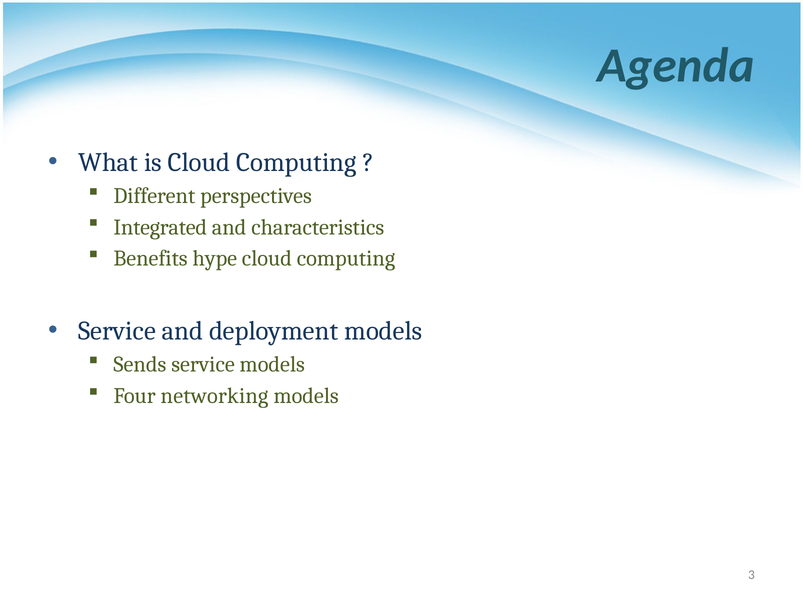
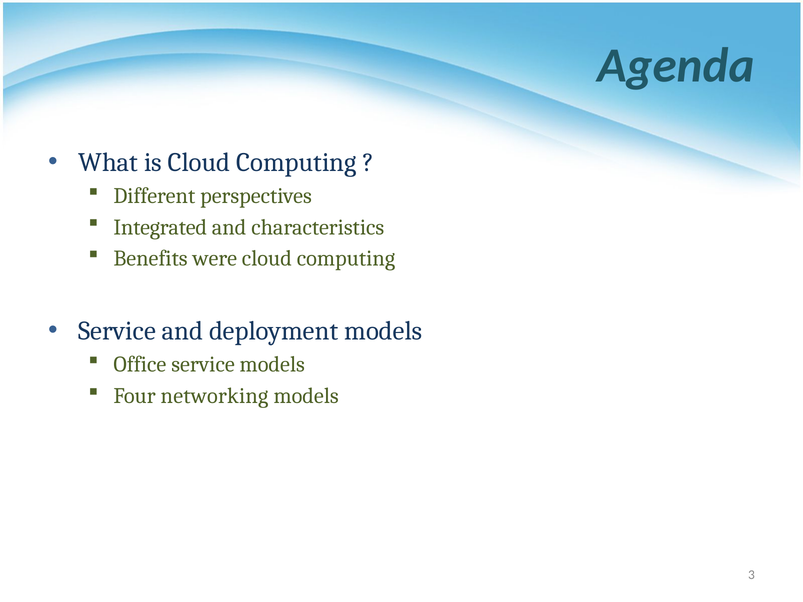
hype: hype -> were (215, 259)
Sends: Sends -> Office (140, 365)
